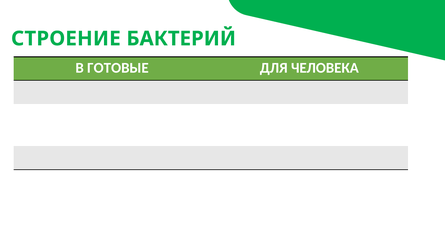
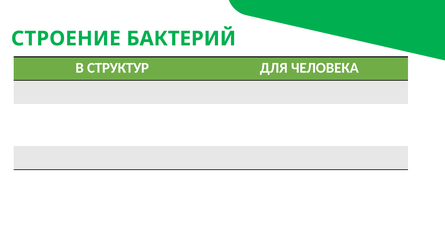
ГОТОВЫЕ: ГОТОВЫЕ -> СТРУКТУР (118, 68)
